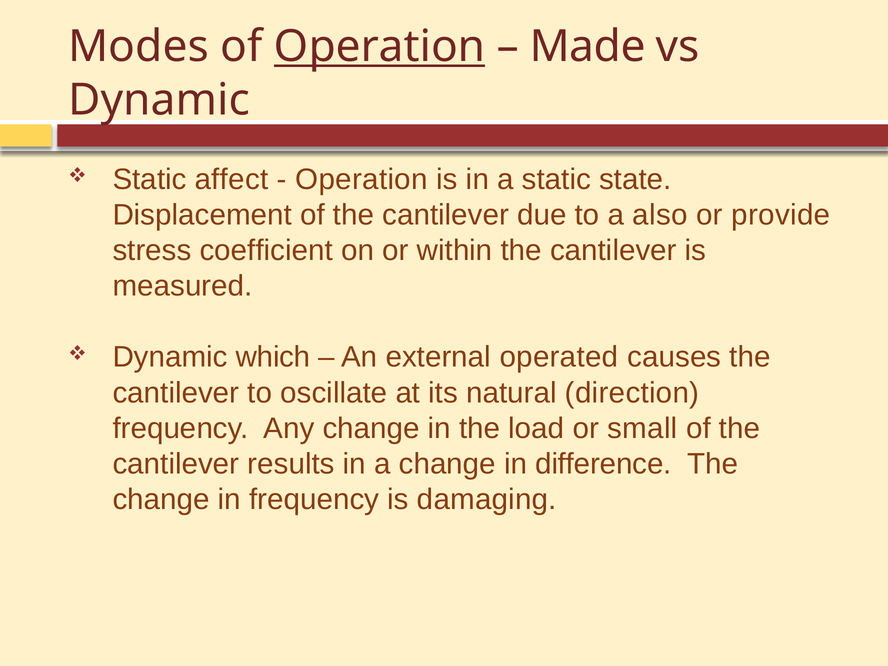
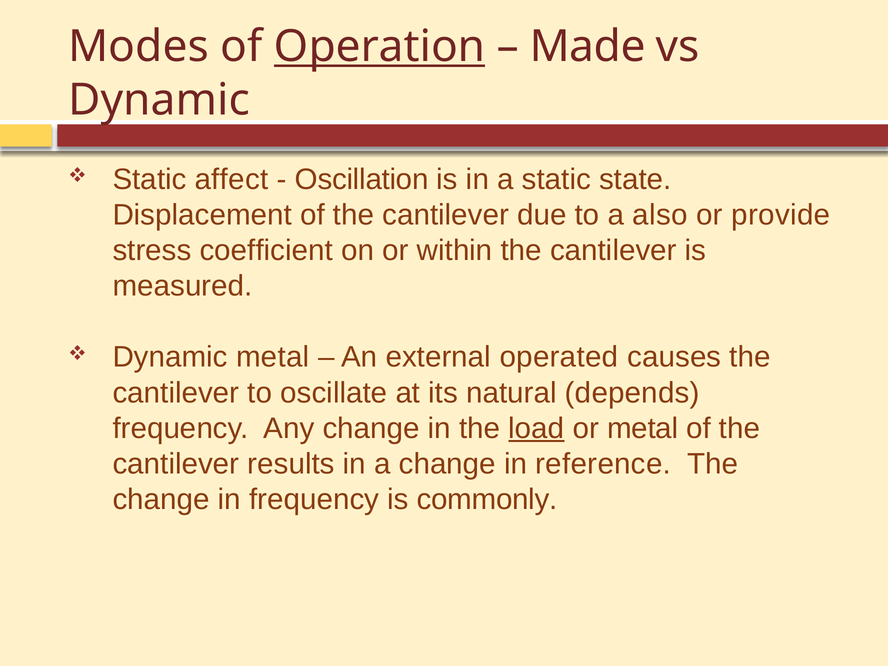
Operation: Operation -> Oscillation (362, 180)
Dynamic which: which -> metal (273, 357)
direction: direction -> depends (632, 393)
load underline: none -> present (536, 428)
or small: small -> metal (643, 428)
difference: difference -> reference (603, 464)
damaging: damaging -> commonly (487, 499)
